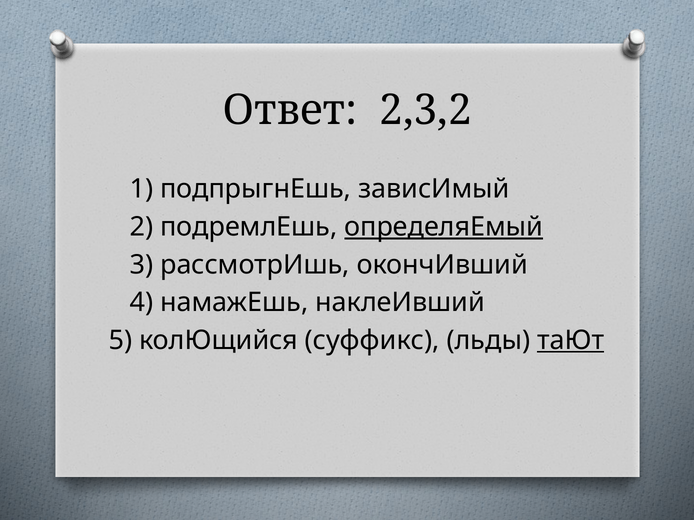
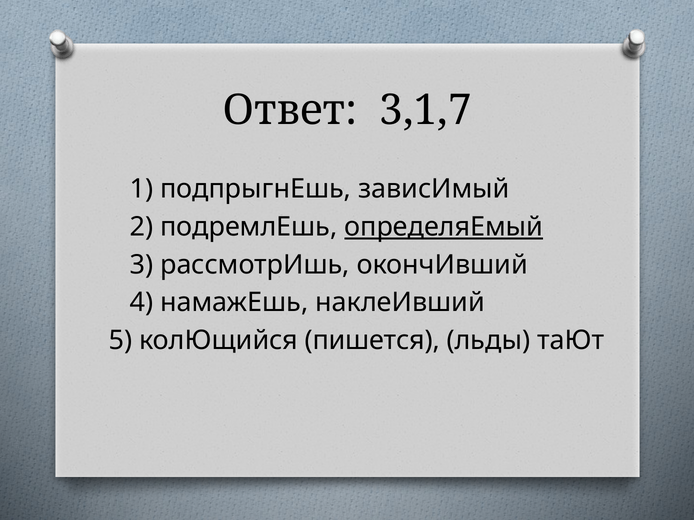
2,3,2: 2,3,2 -> 3,1,7 (426, 111)
суффикс: суффикс -> пишется (372, 341)
таЮт underline: present -> none (571, 341)
